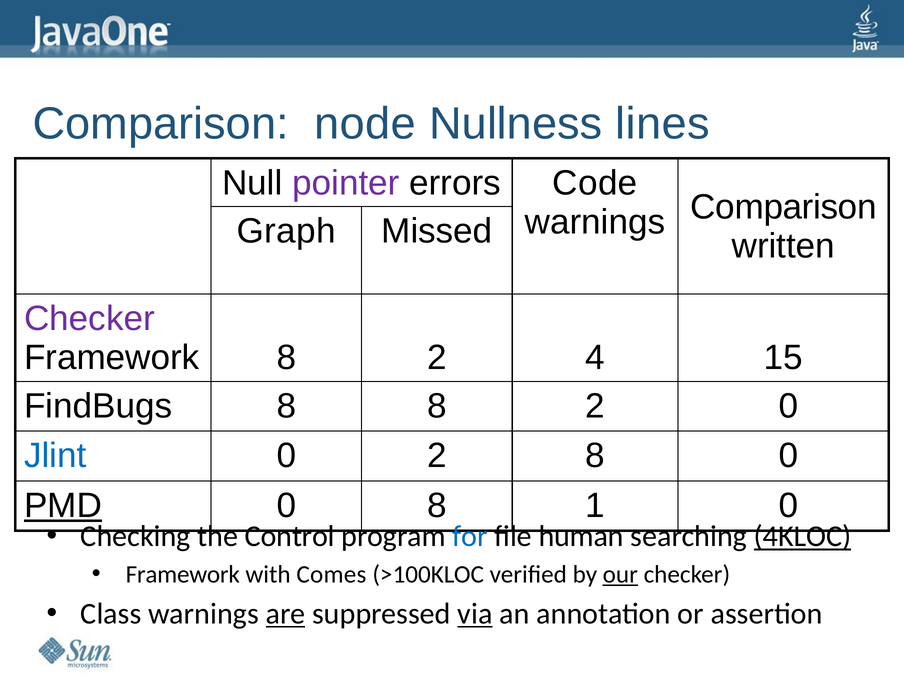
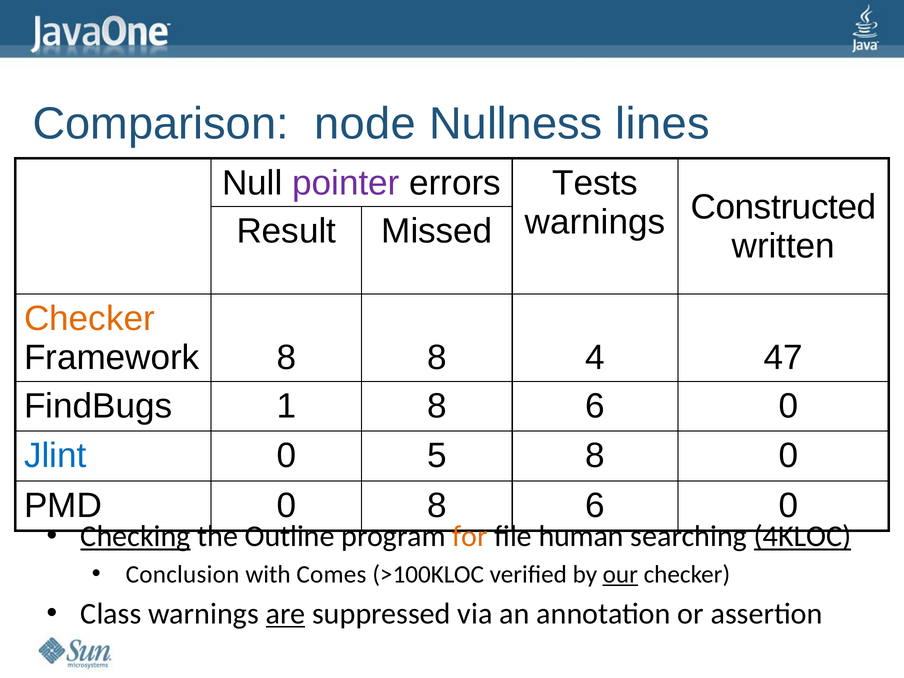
Code: Code -> Tests (595, 183)
warnings Comparison: Comparison -> Constructed (784, 207)
Graph: Graph -> Result (286, 231)
Checker colour: purple -> orange (89, 319)
Framework 8 2: 2 -> 8 (437, 358)
15: 15 -> 47 (783, 358)
FindBugs 8: 8 -> 1 (286, 406)
2: 2 -> 6 (595, 406)
0 2: 2 -> 5 (437, 456)
PMD underline: present -> none (63, 506)
0 8 1: 1 -> 6 (595, 506)
Checking underline: none -> present (136, 536)
Control: Control -> Outline (290, 536)
for colour: blue -> orange (470, 536)
Framework: Framework -> Conclusion (183, 574)
via underline: present -> none (475, 614)
